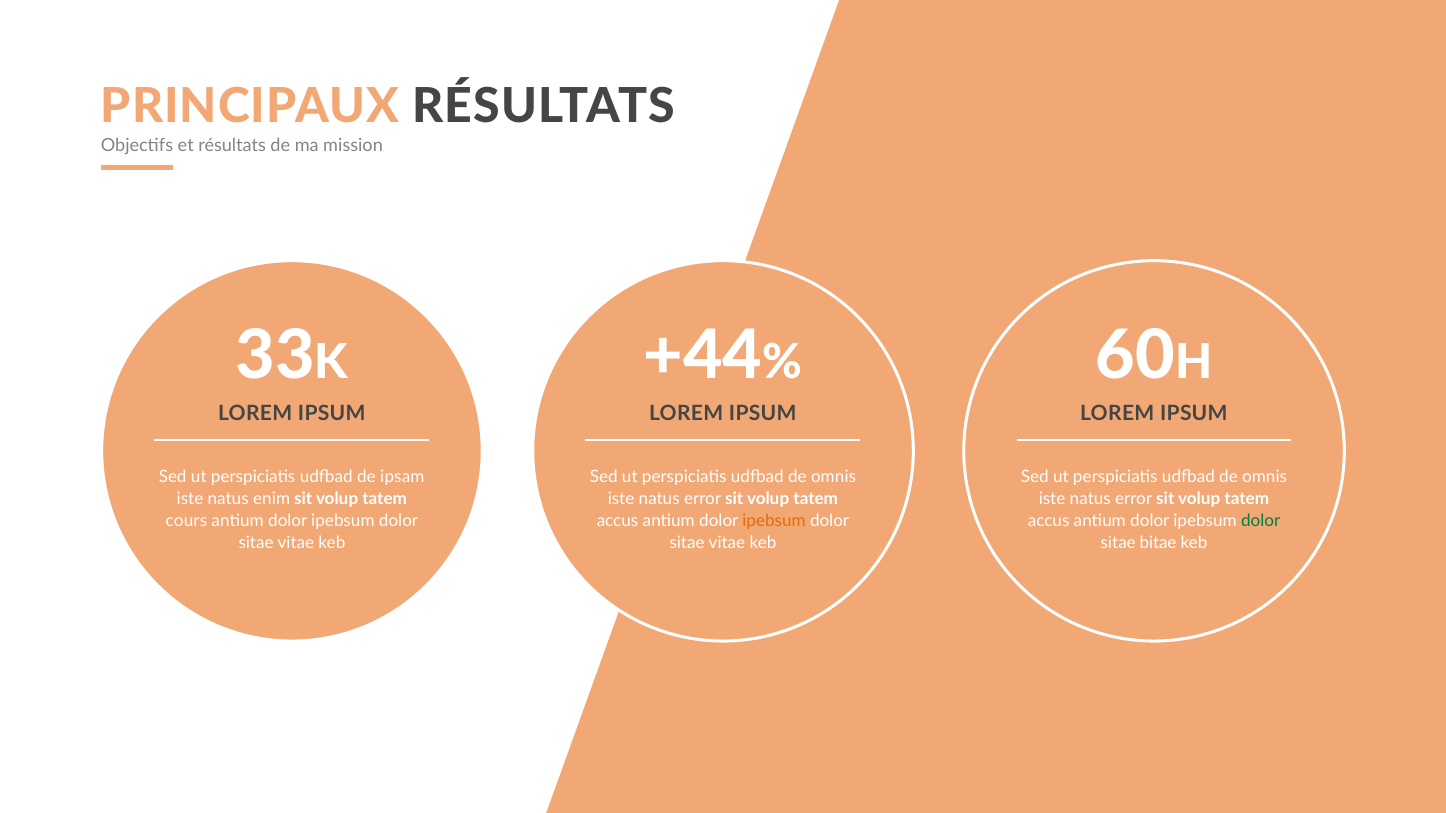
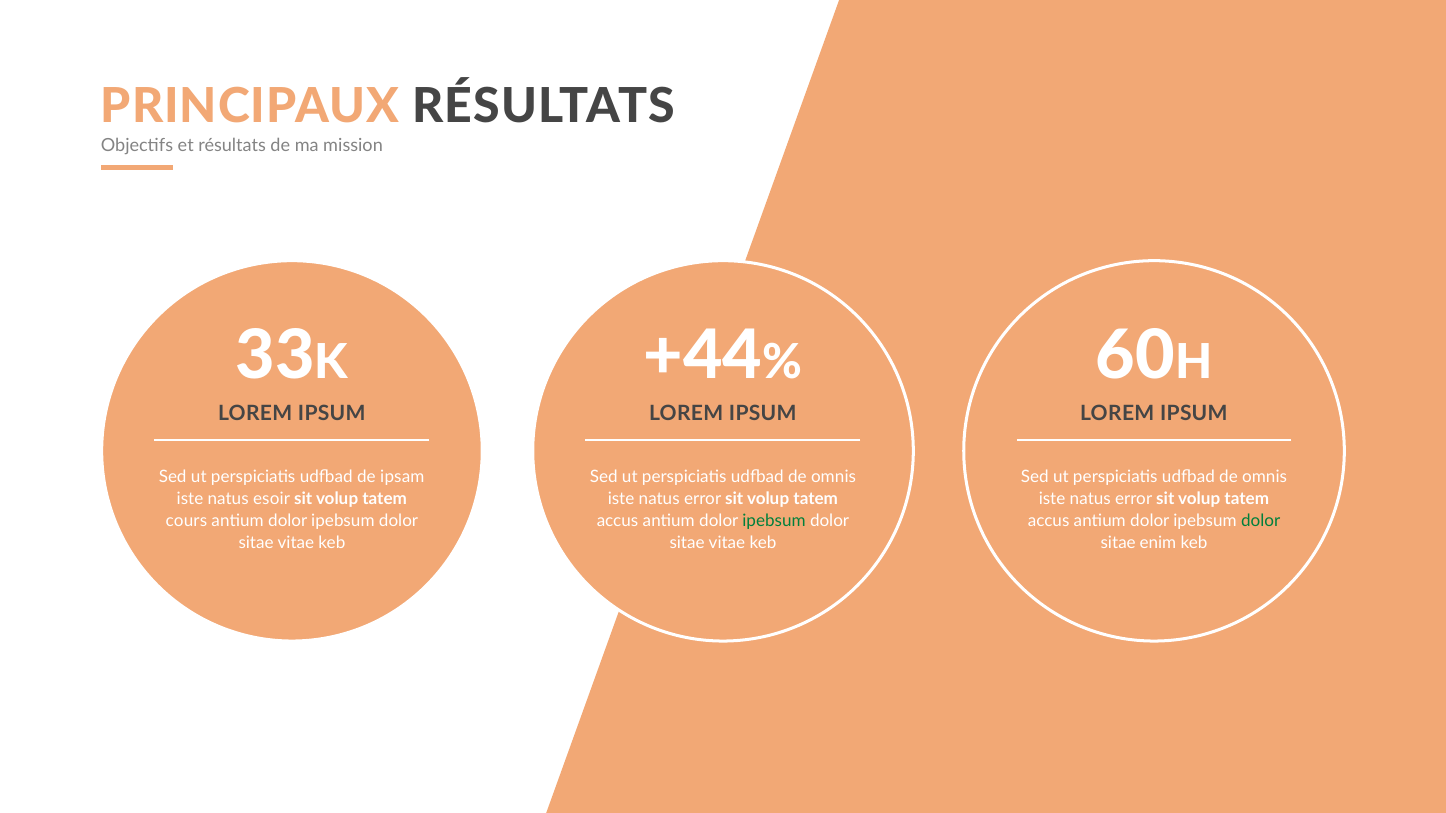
enim: enim -> esoir (272, 499)
ipebsum colour: orange -> green (774, 522)
bitae: bitae -> enim (1158, 544)
